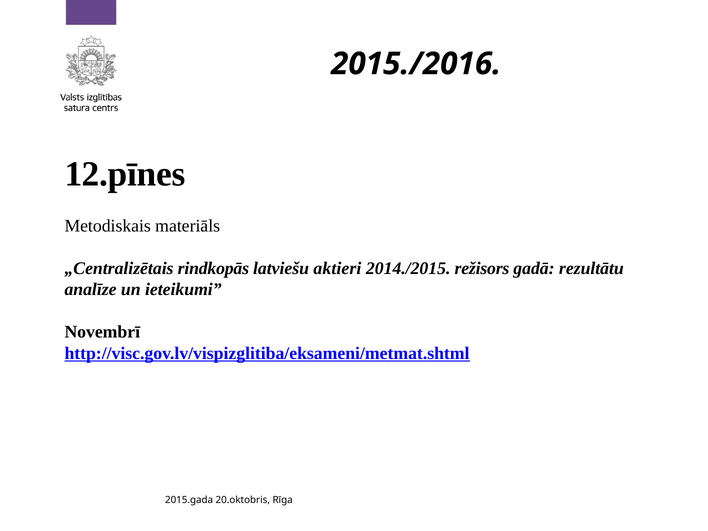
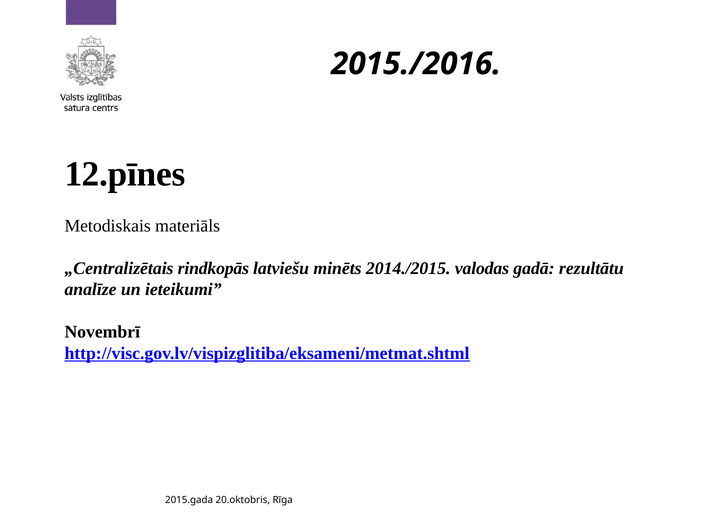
aktieri: aktieri -> minēts (337, 268)
režisors: režisors -> valodas (482, 268)
